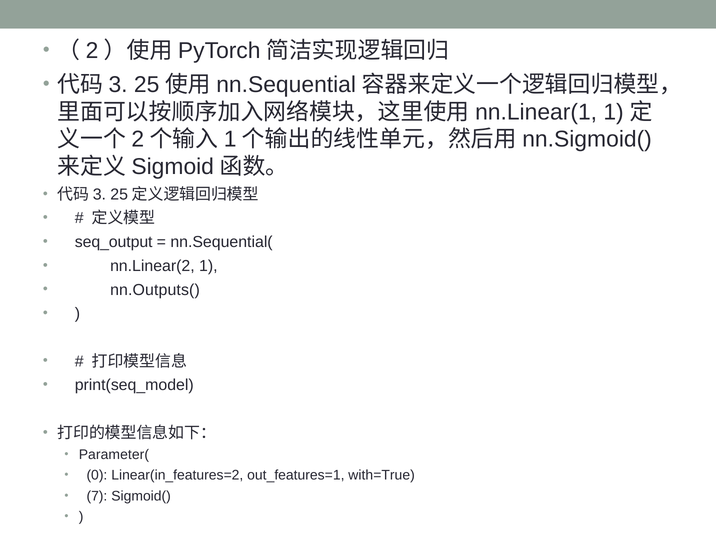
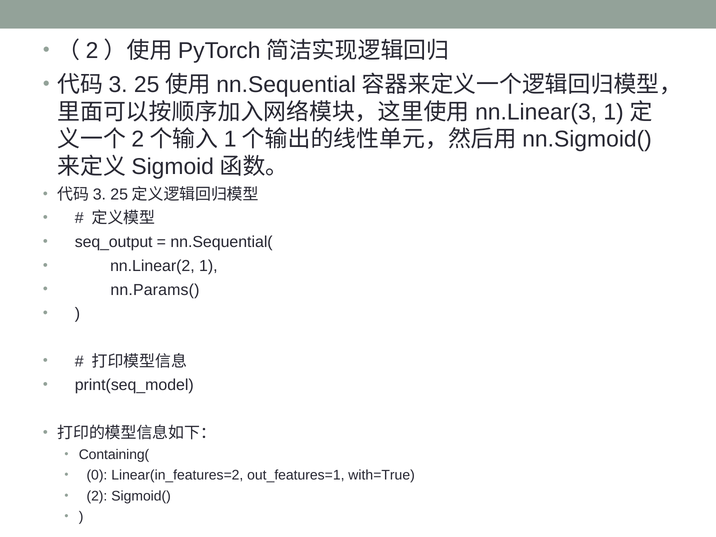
nn.Linear(1: nn.Linear(1 -> nn.Linear(3 (536, 112)
nn.Outputs(: nn.Outputs( -> nn.Params( (155, 290)
Parameter(: Parameter( -> Containing( (114, 455)
7: 7 -> 2 (97, 496)
